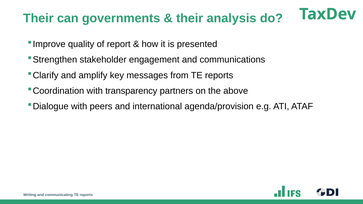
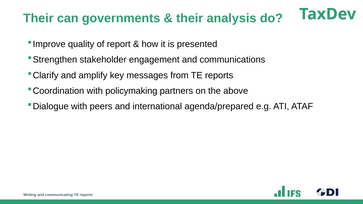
transparency: transparency -> policymaking (131, 91)
agenda/provision: agenda/provision -> agenda/prepared (219, 107)
